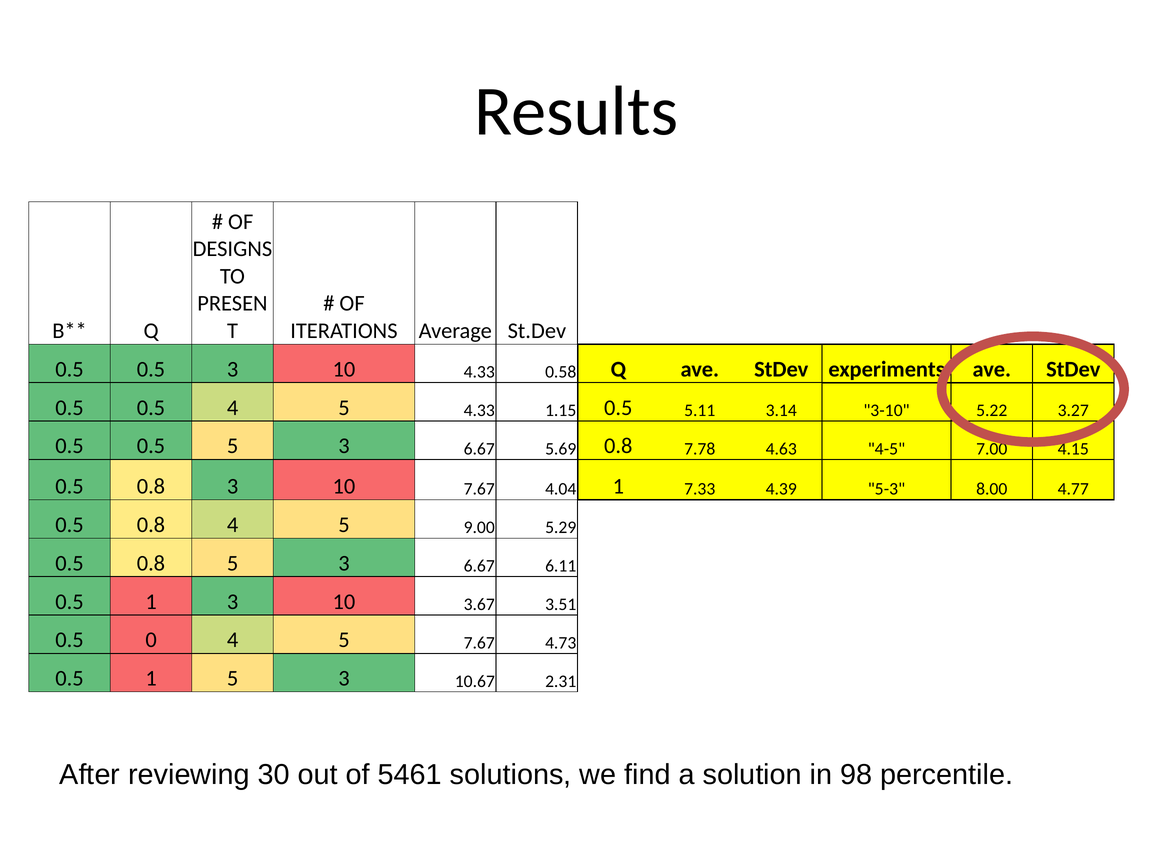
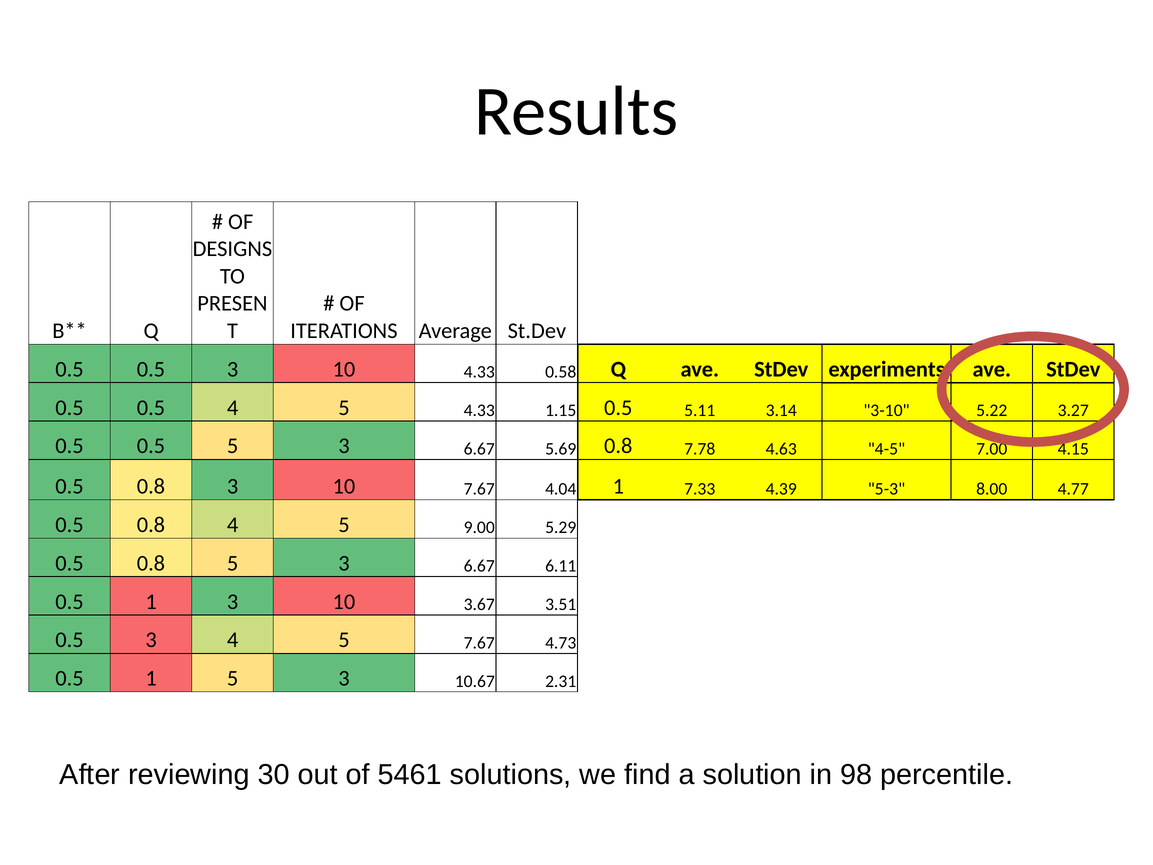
0: 0 -> 3 (151, 640)
